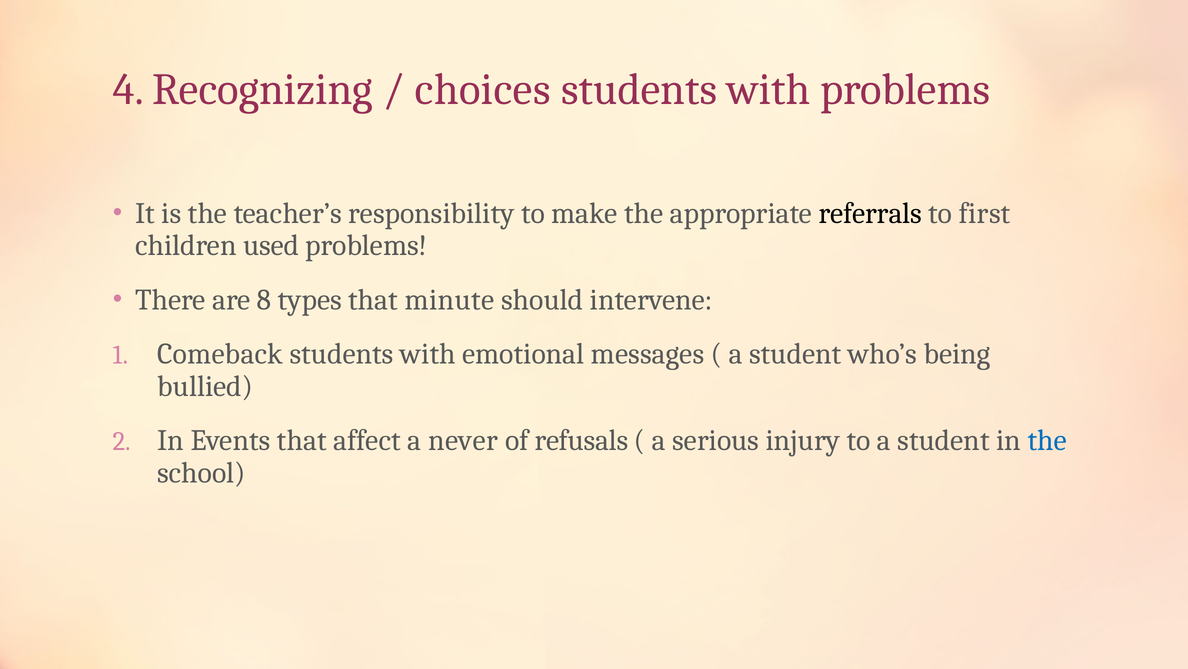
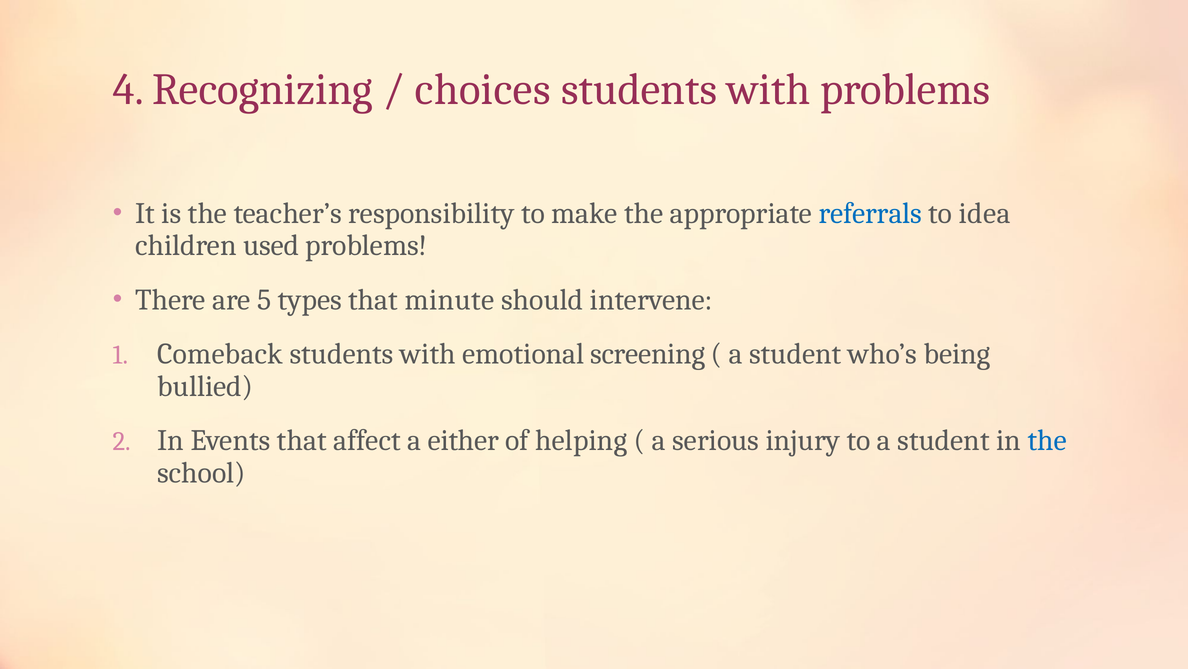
referrals colour: black -> blue (870, 213)
first: first -> idea (985, 213)
8: 8 -> 5 (264, 299)
messages: messages -> screening (648, 354)
never: never -> either (463, 440)
refusals: refusals -> helping (581, 440)
